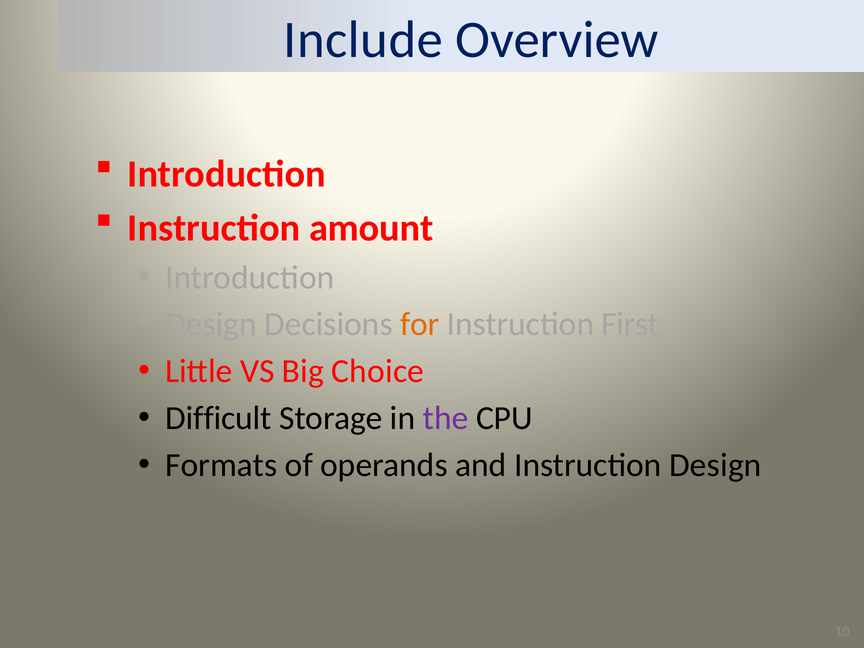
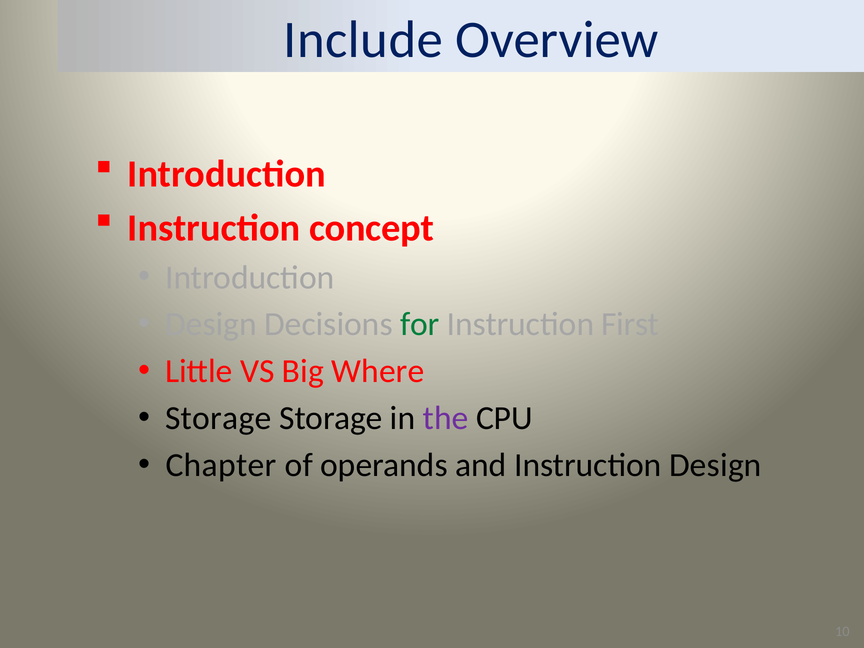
amount: amount -> concept (371, 228)
for colour: orange -> green (420, 324)
Choice: Choice -> Where (378, 371)
Difficult: Difficult -> Storage (218, 418)
Formats: Formats -> Chapter (221, 465)
